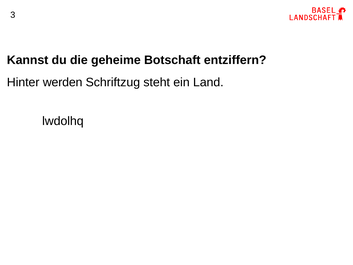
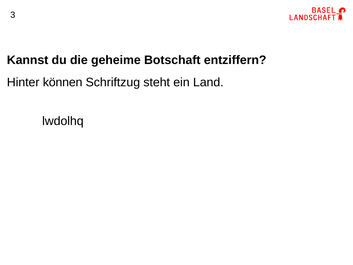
werden: werden -> können (63, 82)
